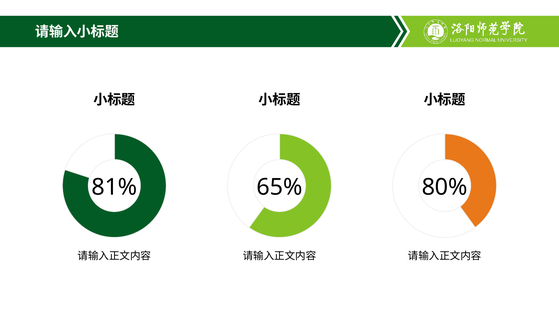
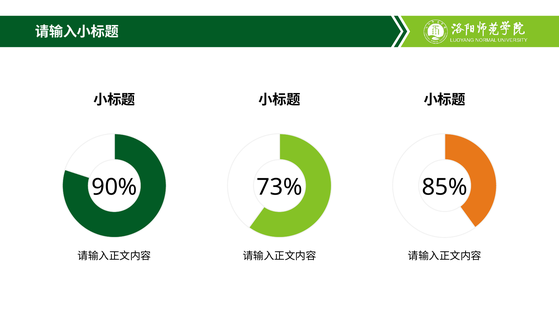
81%: 81% -> 90% (114, 187)
65%: 65% -> 73% (280, 187)
80%: 80% -> 85% (445, 187)
